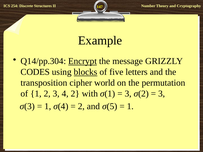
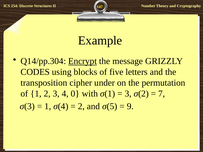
blocks underline: present -> none (86, 72)
world: world -> under (105, 83)
4 2: 2 -> 0 (75, 94)
3: 3 -> 7 (162, 94)
1: 1 -> 9 (130, 106)
